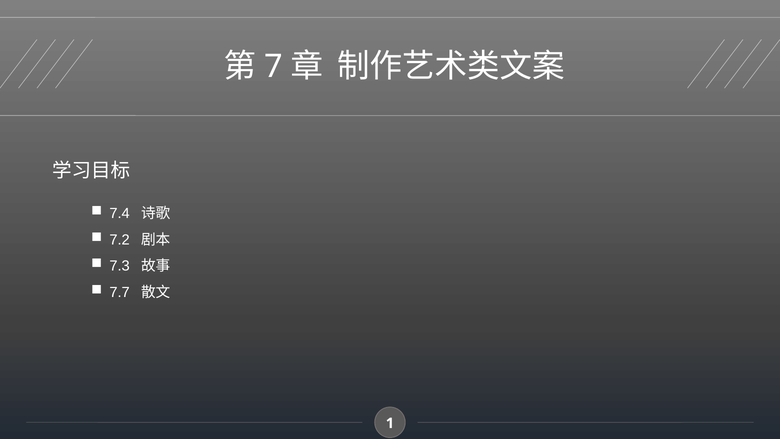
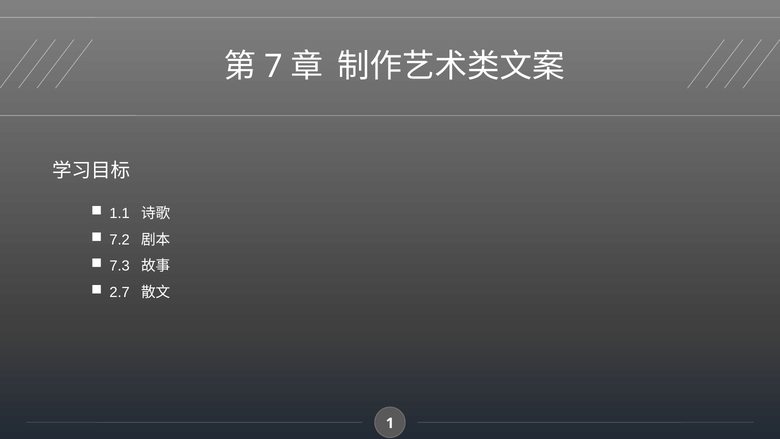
7.4: 7.4 -> 1.1 (120, 213)
7.7: 7.7 -> 2.7 (120, 292)
